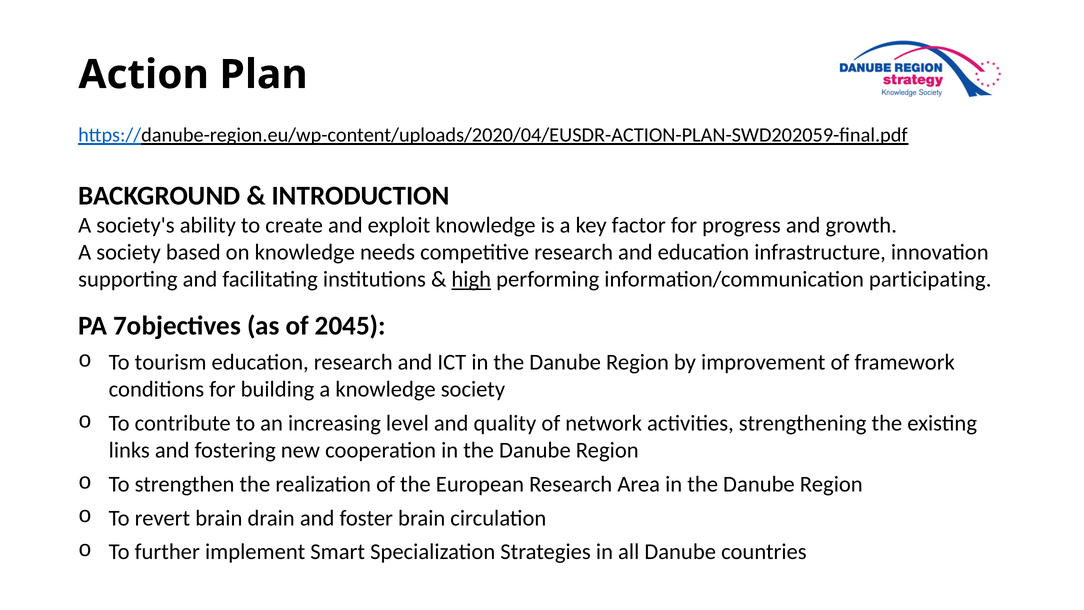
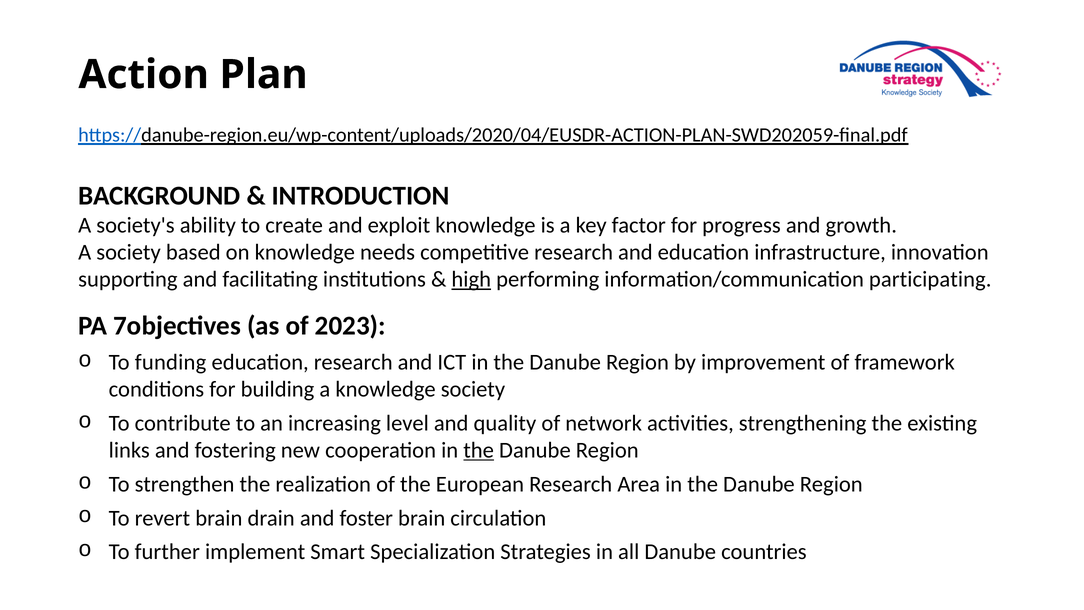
2045: 2045 -> 2023 (350, 326)
tourism: tourism -> funding (171, 362)
the underline: none -> present (479, 450)
